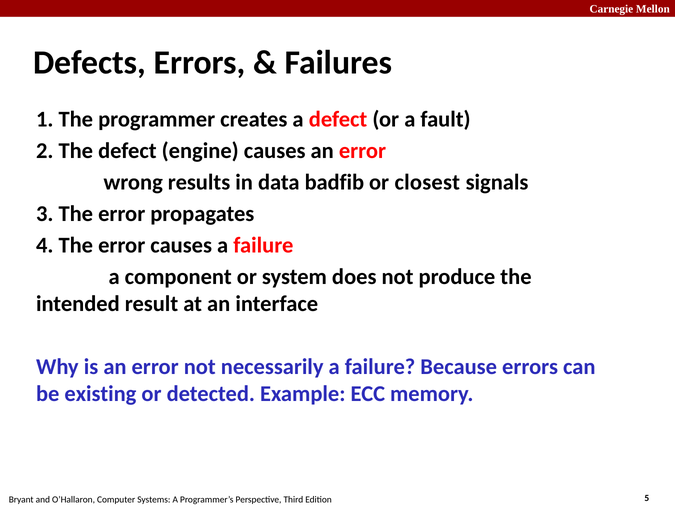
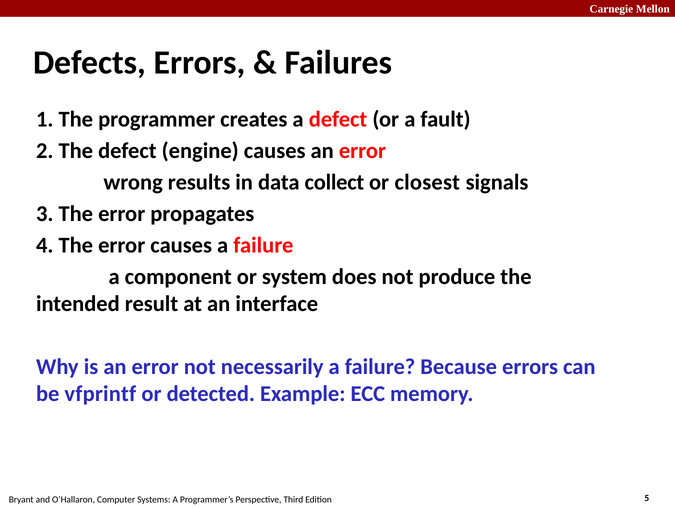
badfib: badfib -> collect (334, 182)
existing: existing -> vfprintf (100, 393)
